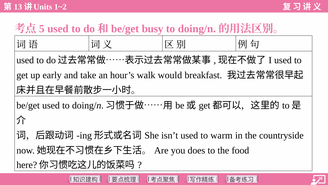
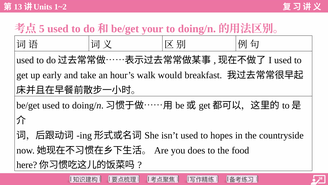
busy: busy -> your (153, 29)
warm: warm -> hopes (222, 135)
